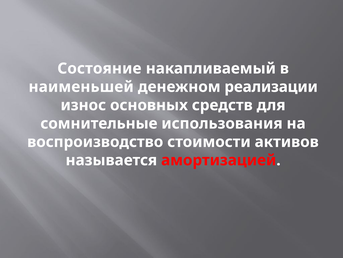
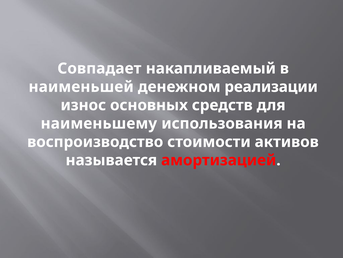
Состояние: Состояние -> Совпадает (99, 68)
сомнительные: сомнительные -> наименьшему (99, 123)
